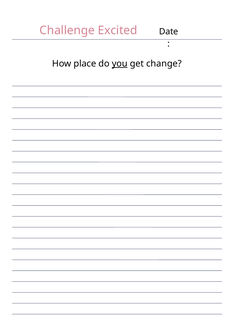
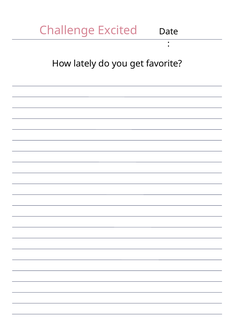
place: place -> lately (85, 64)
you underline: present -> none (120, 64)
change: change -> favorite (164, 64)
